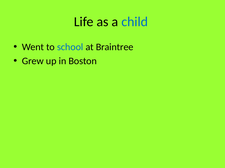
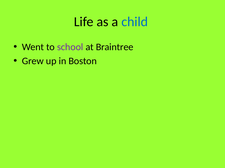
school colour: blue -> purple (70, 47)
